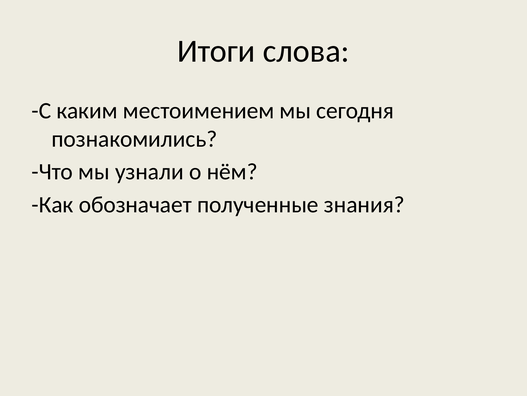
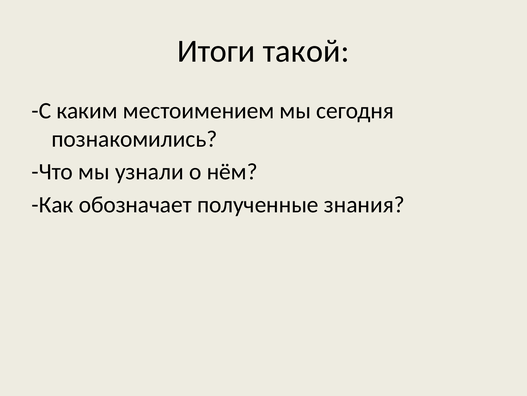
слова: слова -> такой (306, 51)
